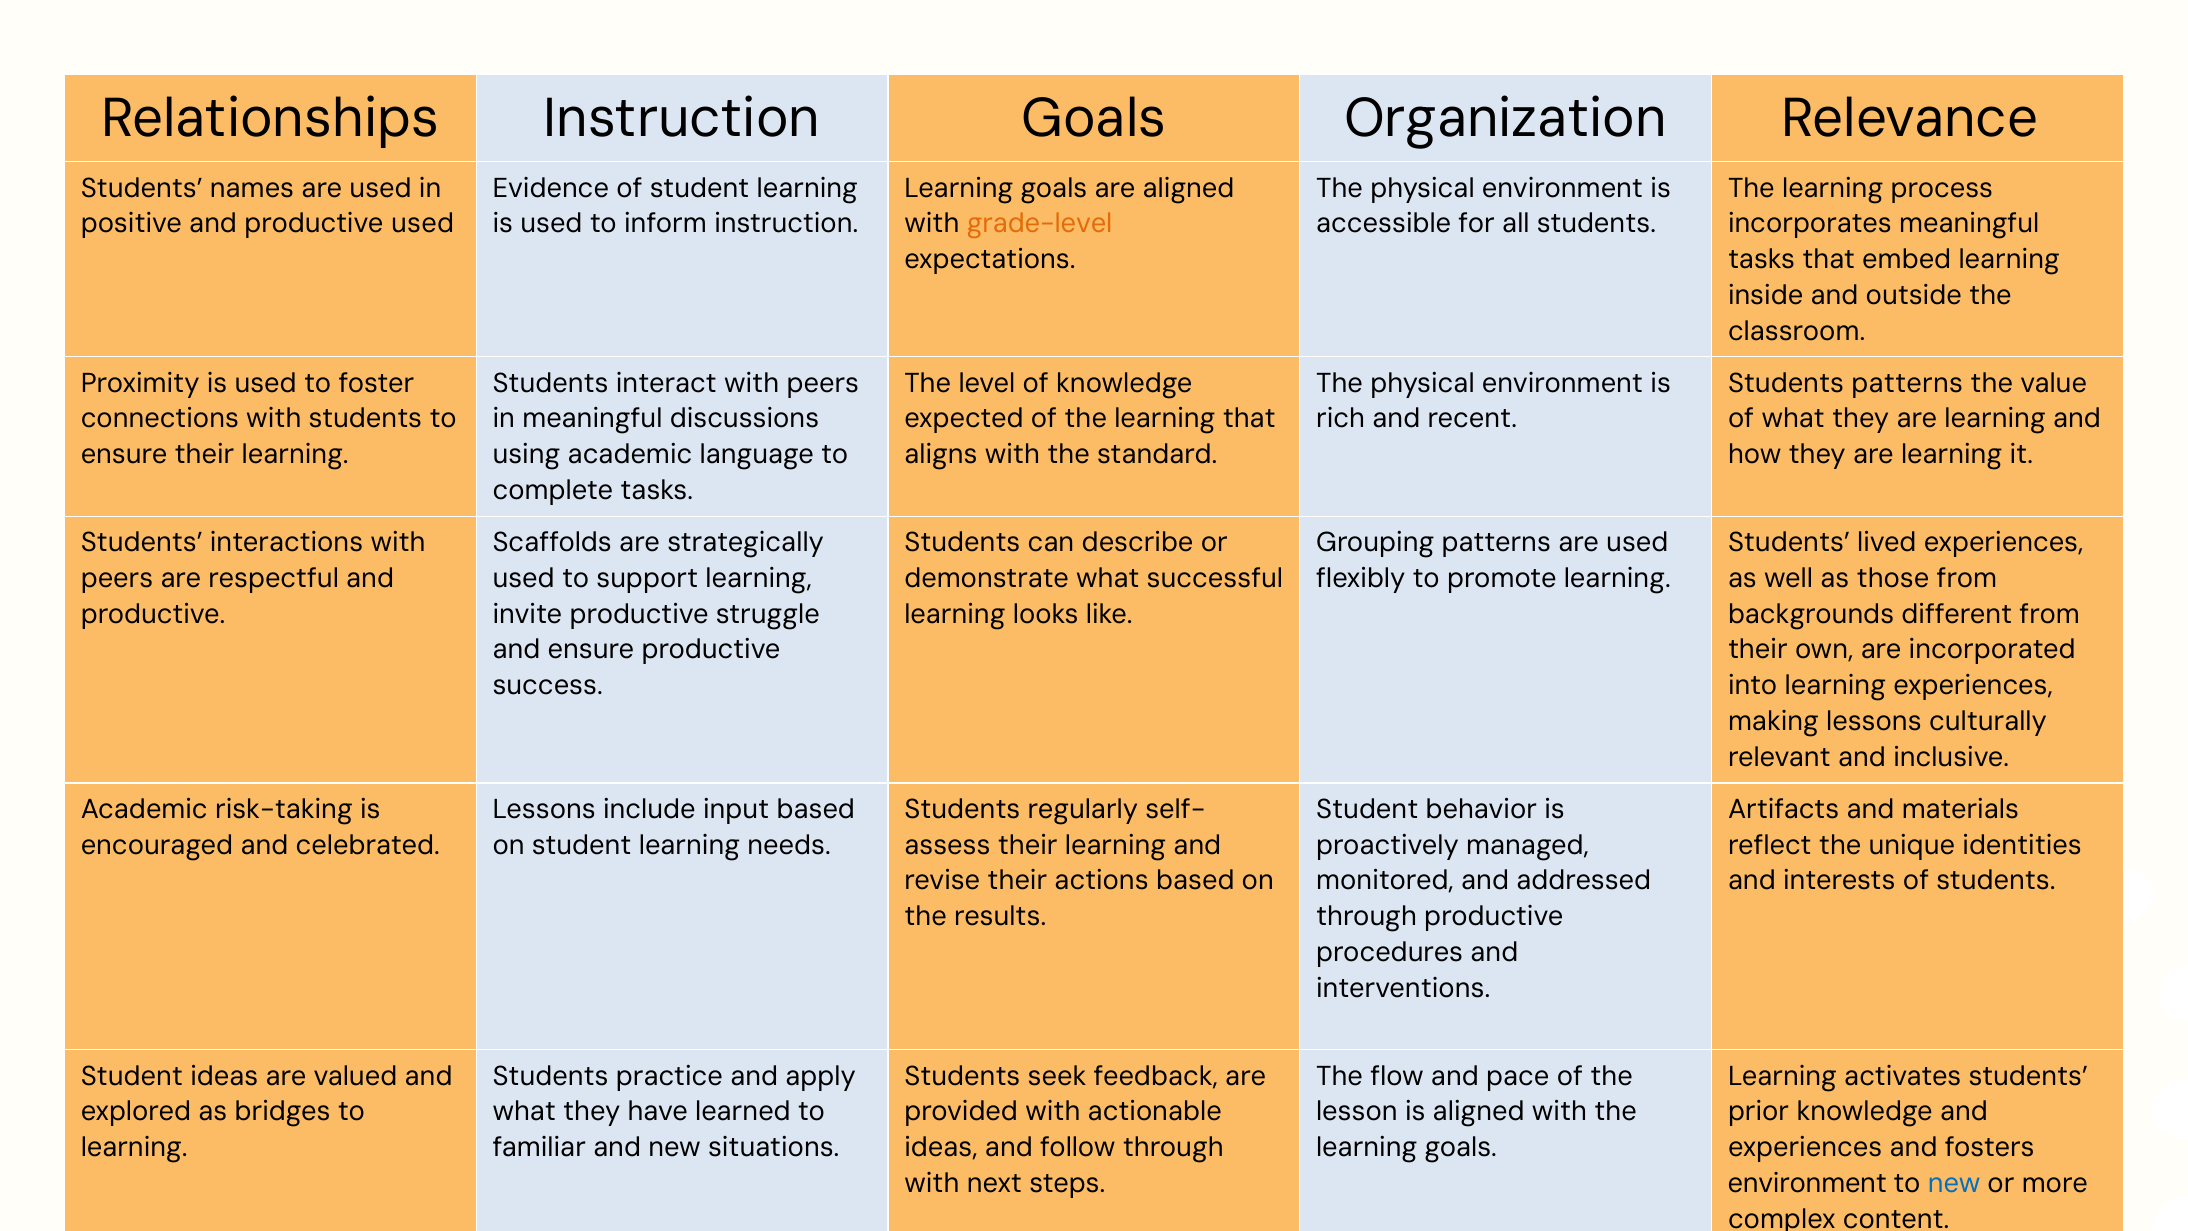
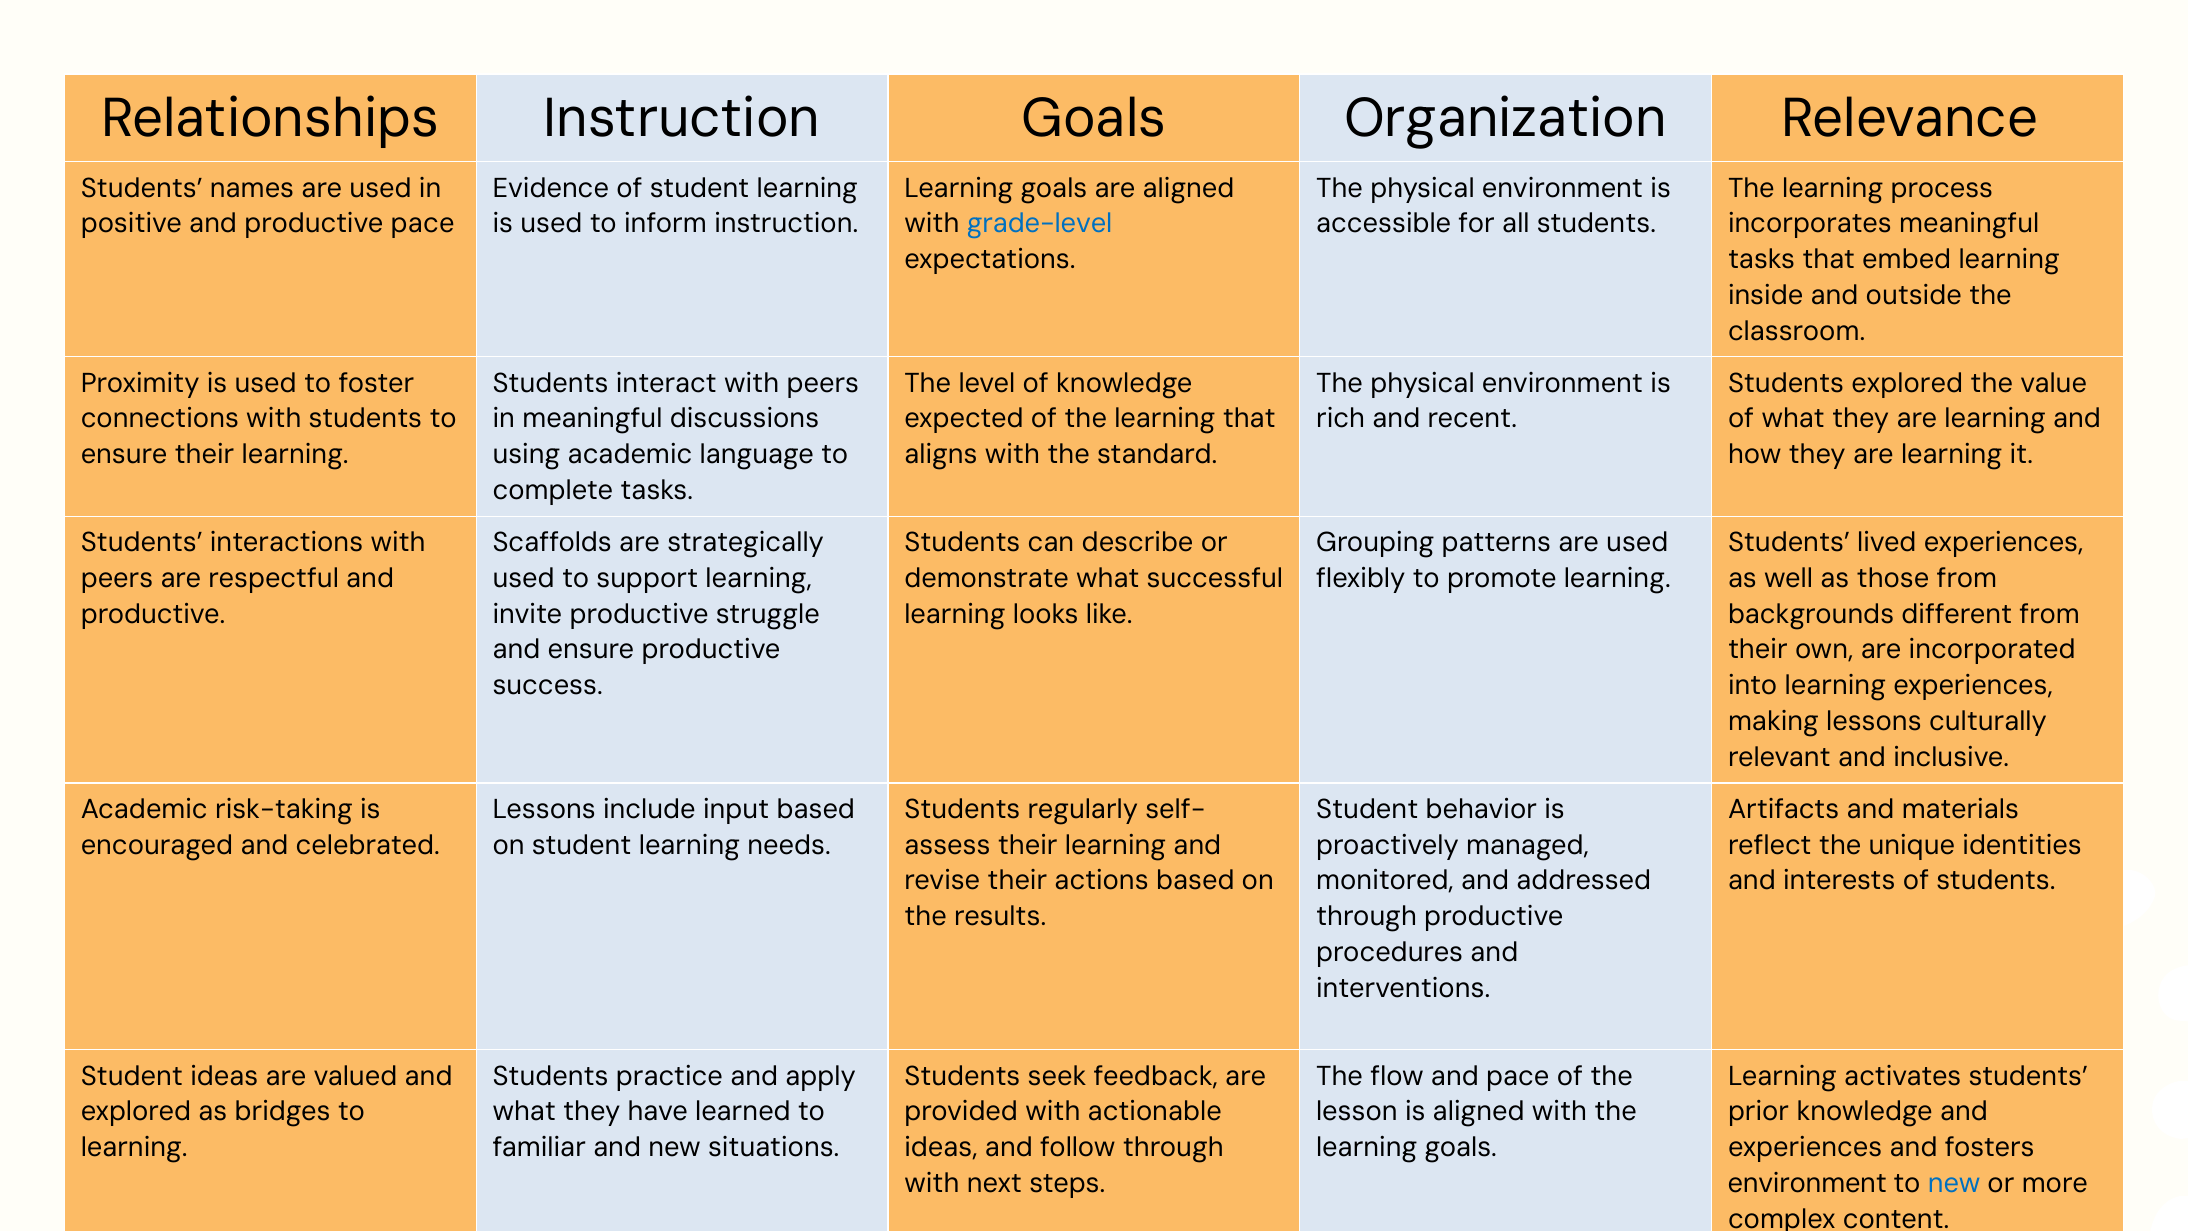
productive used: used -> pace (423, 224)
grade-level colour: orange -> blue (1040, 224)
Students patterns: patterns -> explored (1907, 383)
